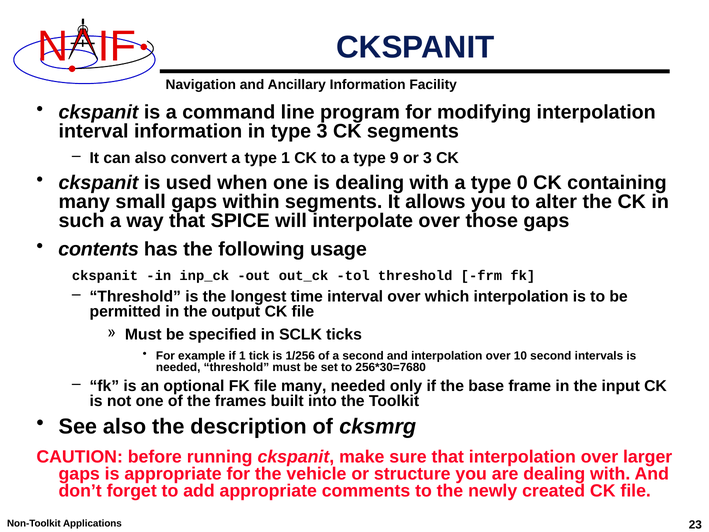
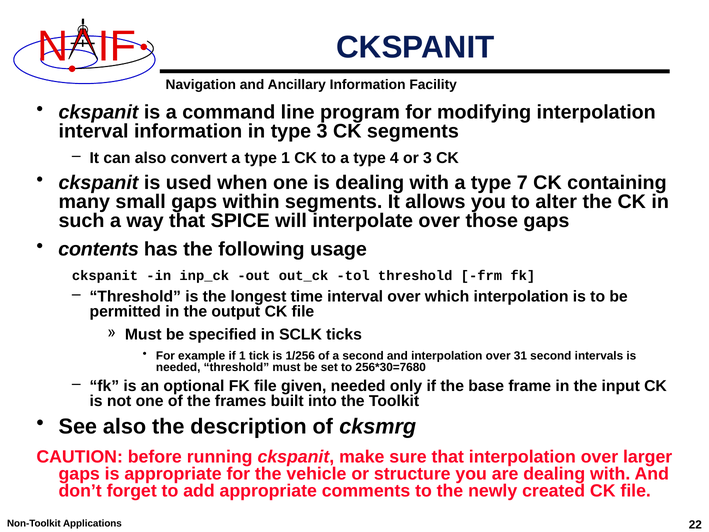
9: 9 -> 4 (394, 158)
0: 0 -> 7 (522, 183)
10: 10 -> 31 (520, 356)
file many: many -> given (304, 386)
23: 23 -> 22 (695, 525)
